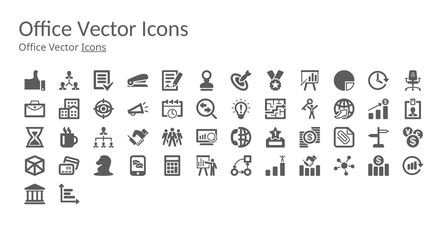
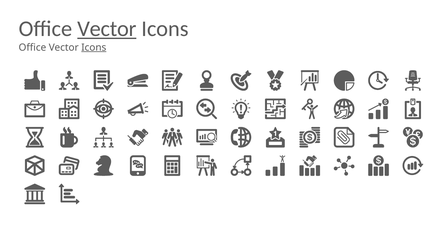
Vector underline: none -> present (107, 29)
